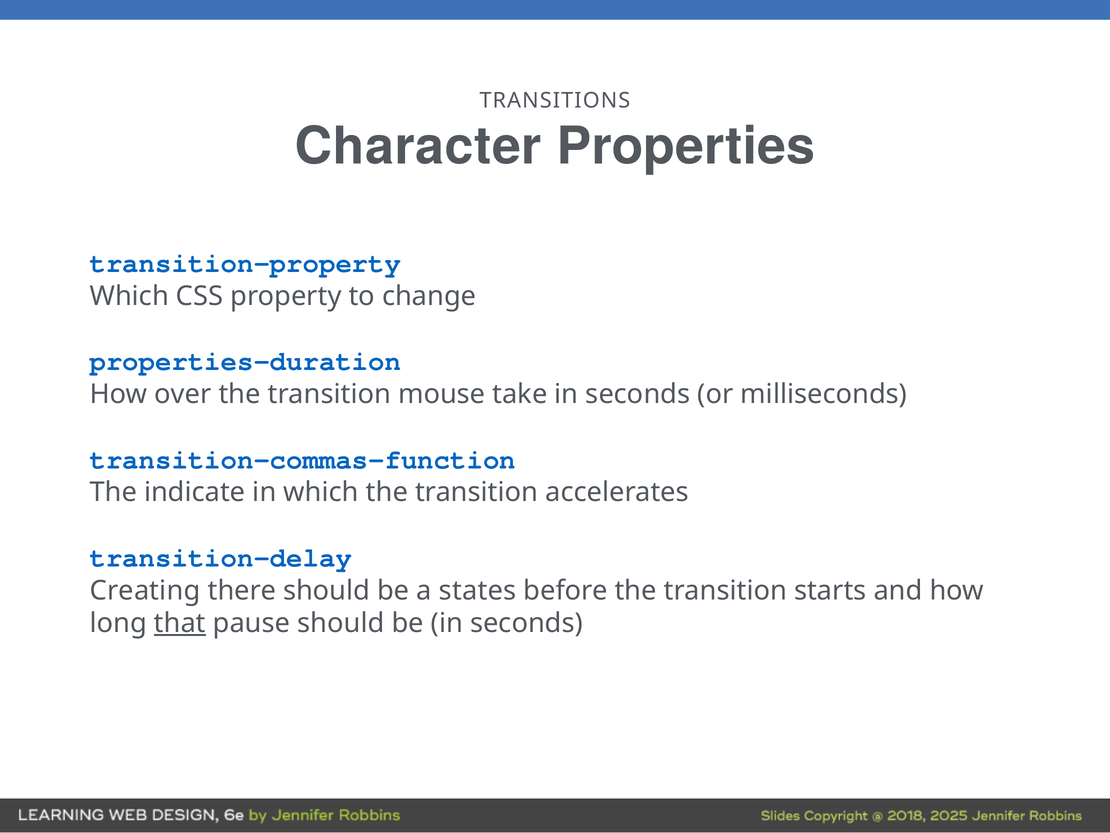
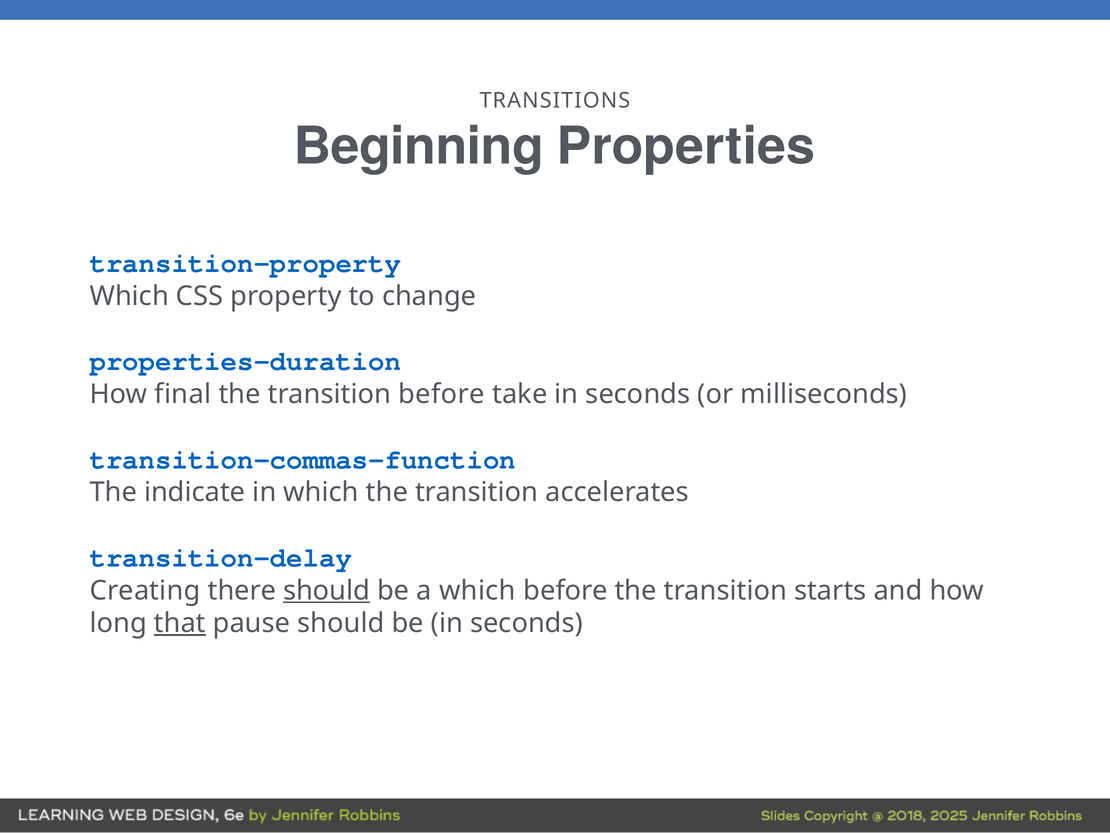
Character: Character -> Beginning (419, 147)
over: over -> final (183, 394)
transition mouse: mouse -> before (442, 394)
should underline: none -> present (327, 590)
a states: states -> which (477, 590)
